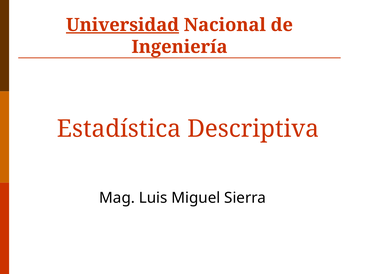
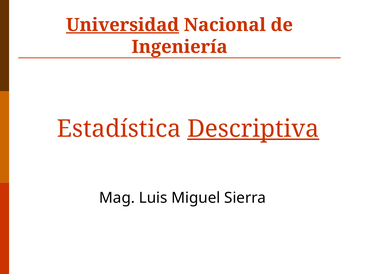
Descriptiva underline: none -> present (253, 129)
